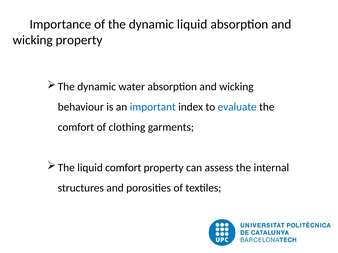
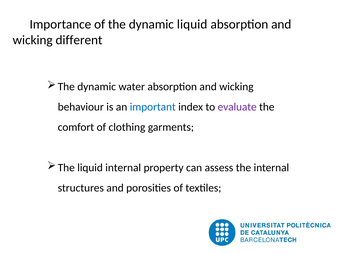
wicking property: property -> different (79, 40)
evaluate colour: blue -> purple (237, 107)
liquid comfort: comfort -> internal (123, 168)
